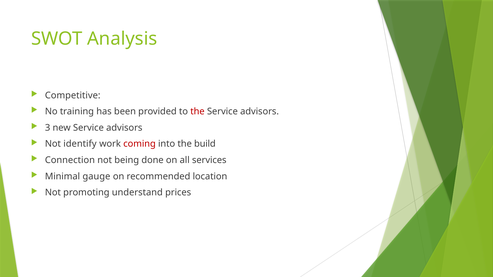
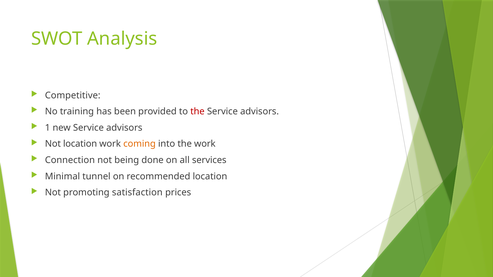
3: 3 -> 1 (48, 128)
Not identify: identify -> location (80, 144)
coming colour: red -> orange (139, 144)
the build: build -> work (205, 144)
gauge: gauge -> tunnel (96, 177)
understand: understand -> satisfaction (137, 193)
